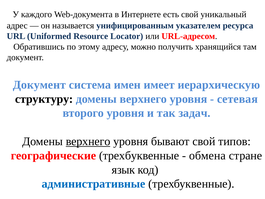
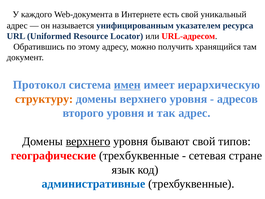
Документ: Документ -> Протокол (39, 85)
имен underline: none -> present (127, 85)
структуру colour: black -> orange (44, 99)
сетевая: сетевая -> адресов (237, 99)
так задач: задач -> адрес (194, 113)
обмена: обмена -> сетевая (207, 155)
